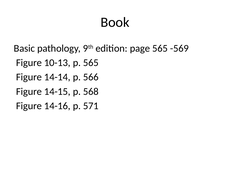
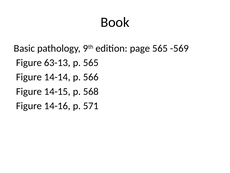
10-13: 10-13 -> 63-13 (57, 63)
